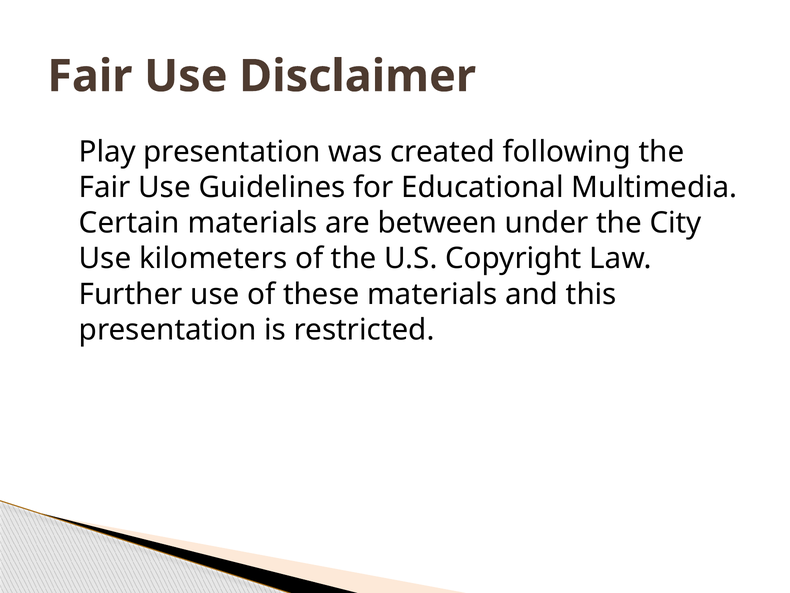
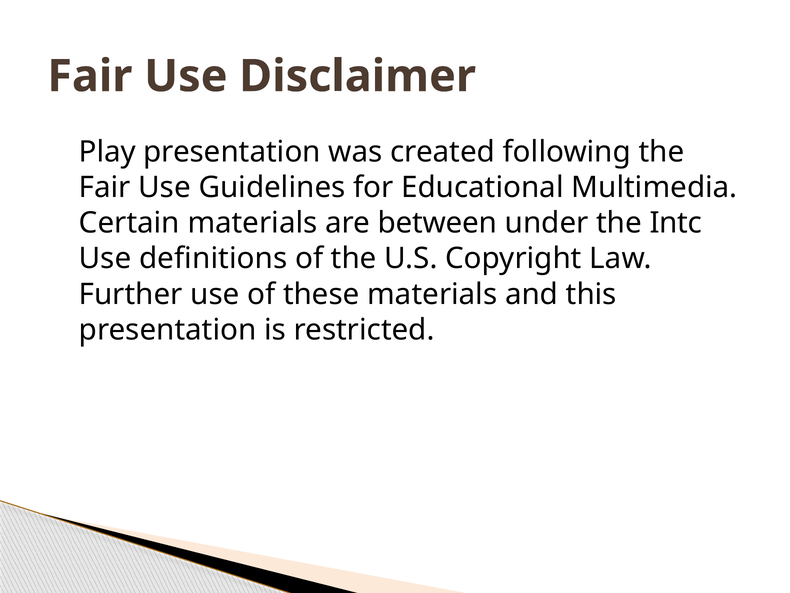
City: City -> Intc (676, 223)
kilometers: kilometers -> definitions (213, 258)
